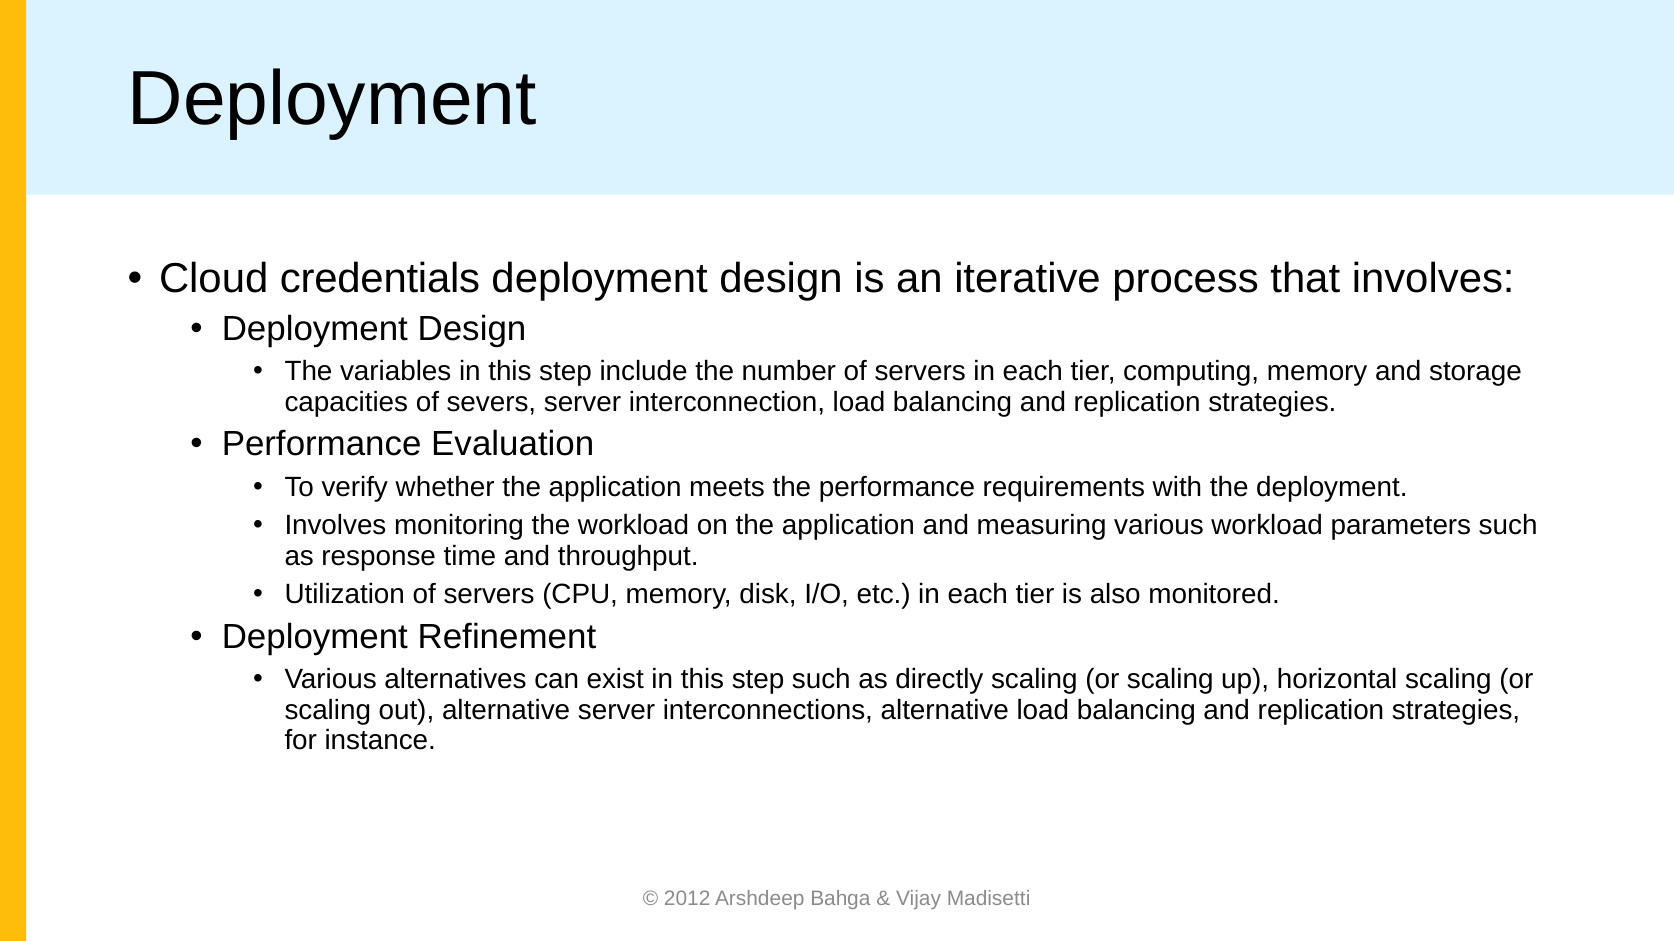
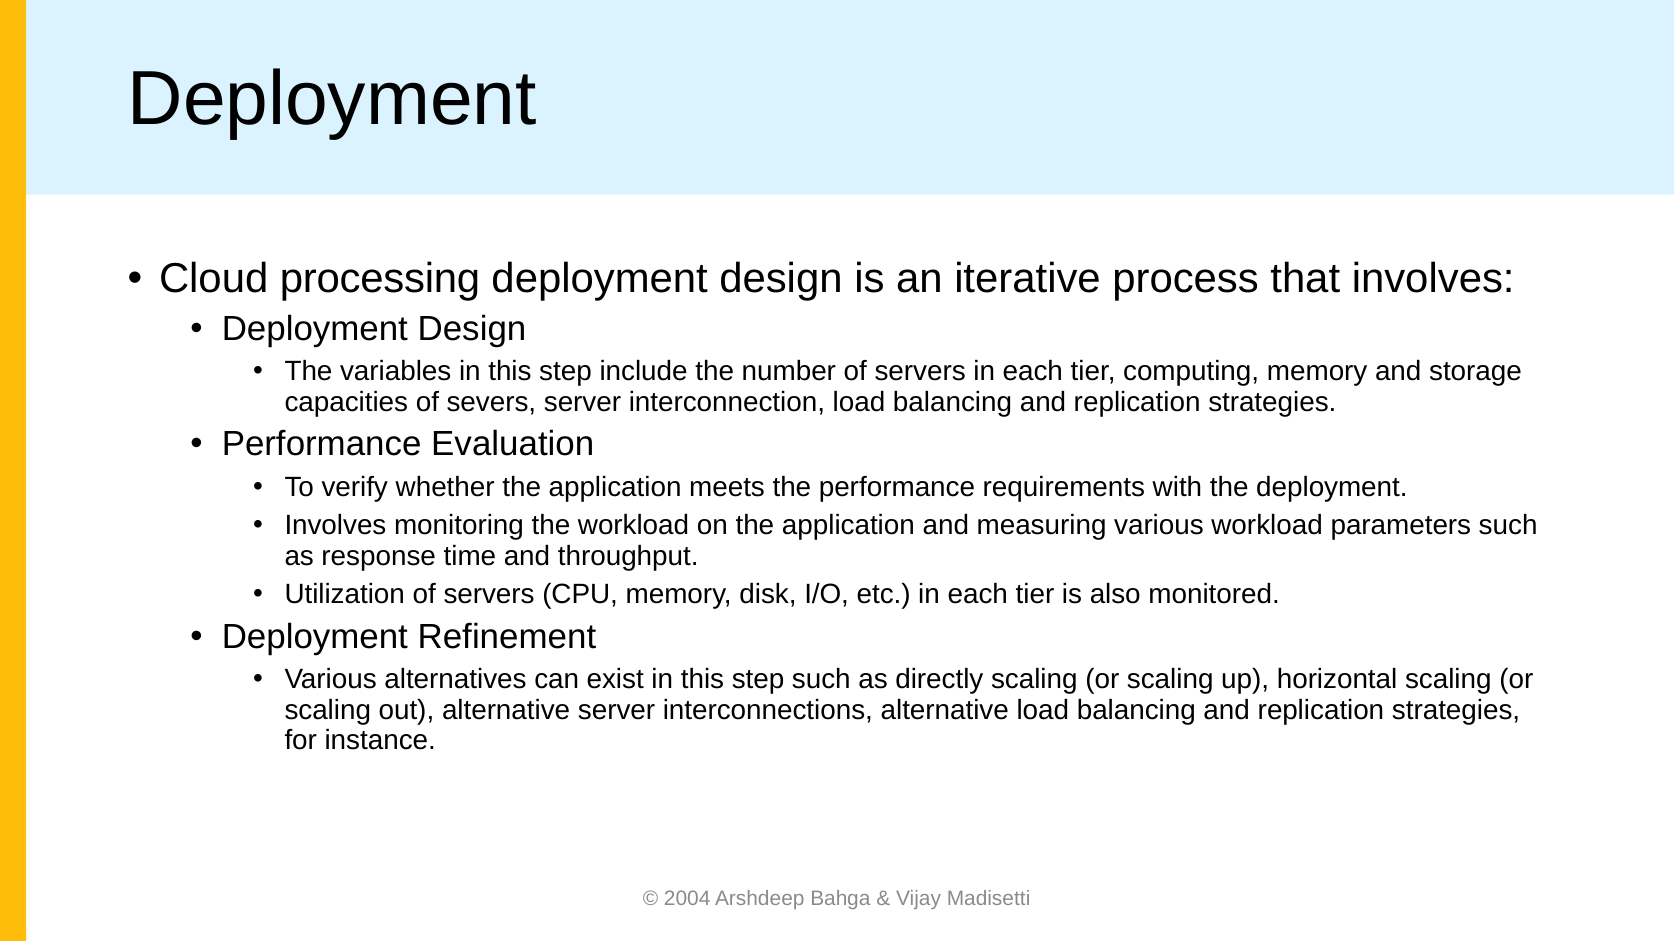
credentials: credentials -> processing (380, 279)
2012: 2012 -> 2004 (687, 899)
